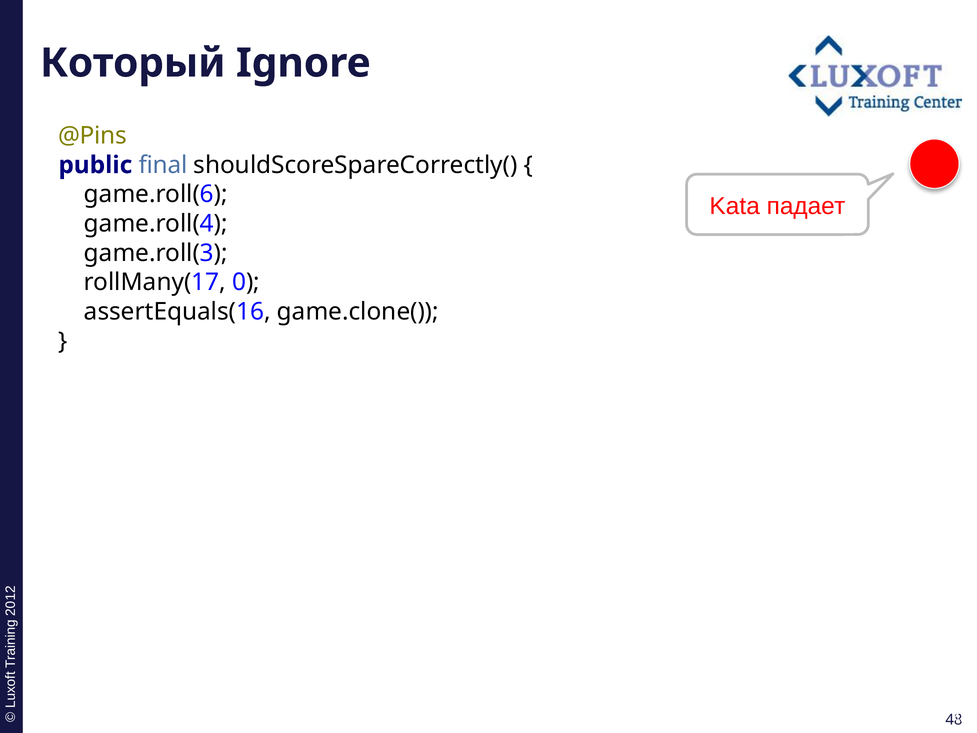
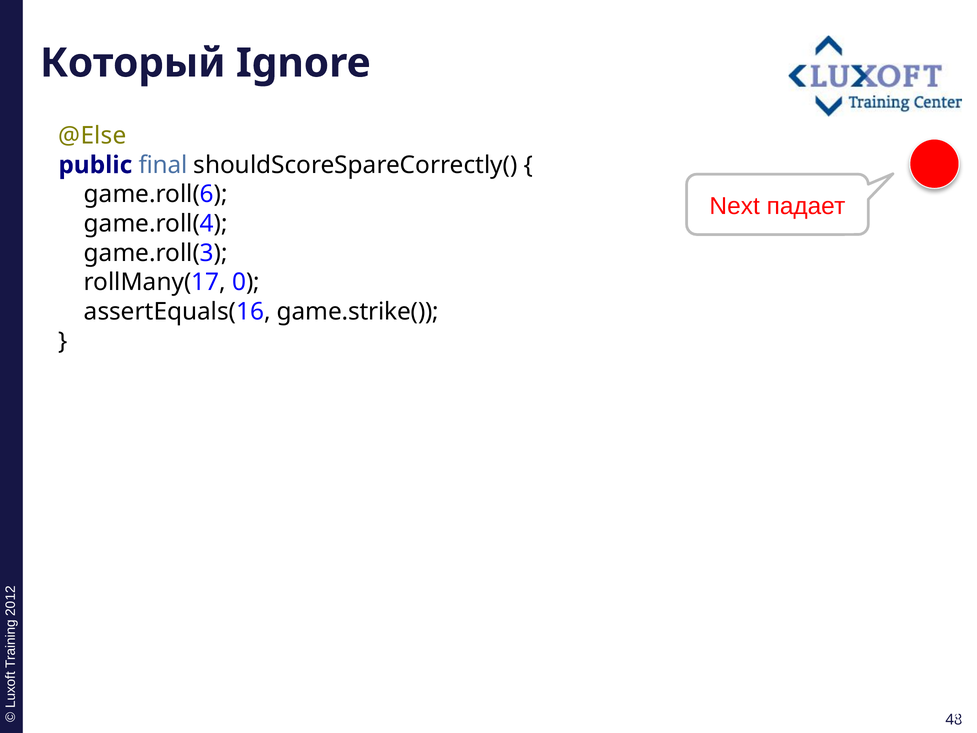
@Pins: @Pins -> @Else (92, 136)
Kata: Kata -> Next (735, 206)
game.clone(: game.clone( -> game.strike( (358, 312)
